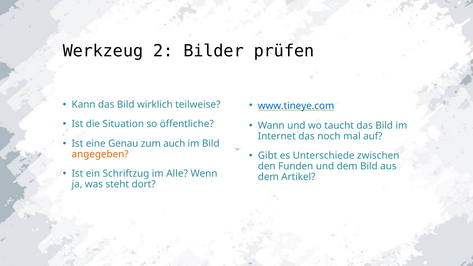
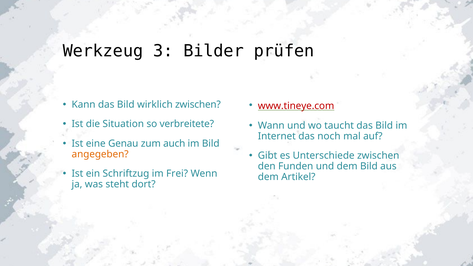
2: 2 -> 3 (163, 51)
wirklich teilweise: teilweise -> zwischen (198, 105)
www.tineye.com colour: blue -> red (296, 106)
öffentliche: öffentliche -> verbreitete (187, 124)
Alle: Alle -> Frei (177, 174)
